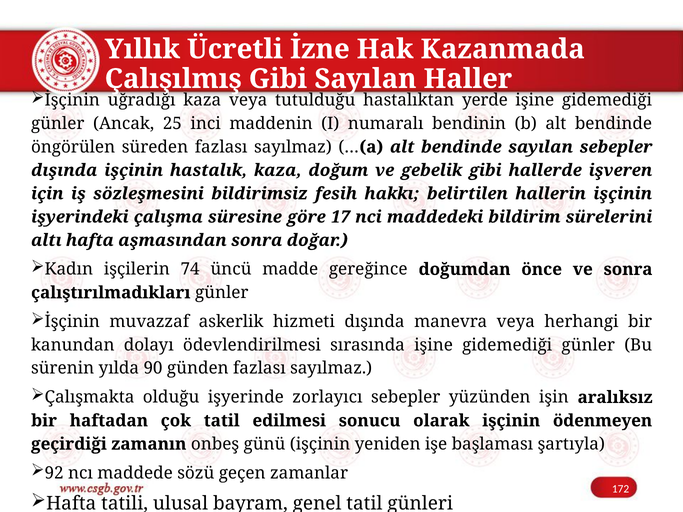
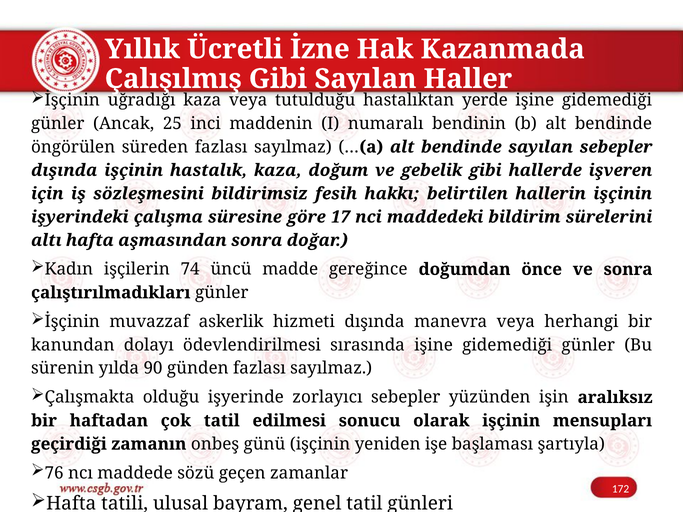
ödenmeyen: ödenmeyen -> mensupları (603, 421)
92: 92 -> 76 (54, 473)
